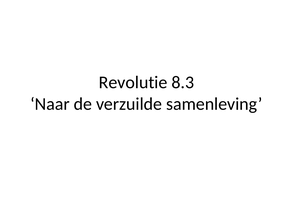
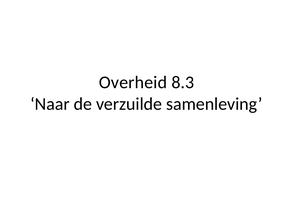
Revolutie: Revolutie -> Overheid (133, 82)
